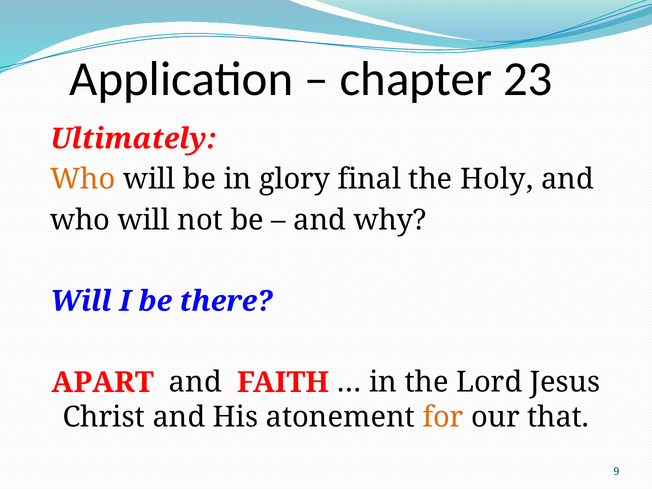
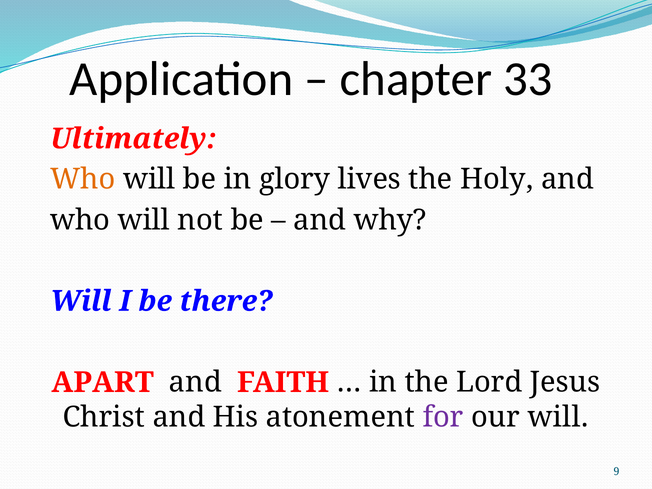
23: 23 -> 33 (528, 79)
final: final -> lives (369, 179)
for colour: orange -> purple (443, 417)
our that: that -> will (558, 417)
